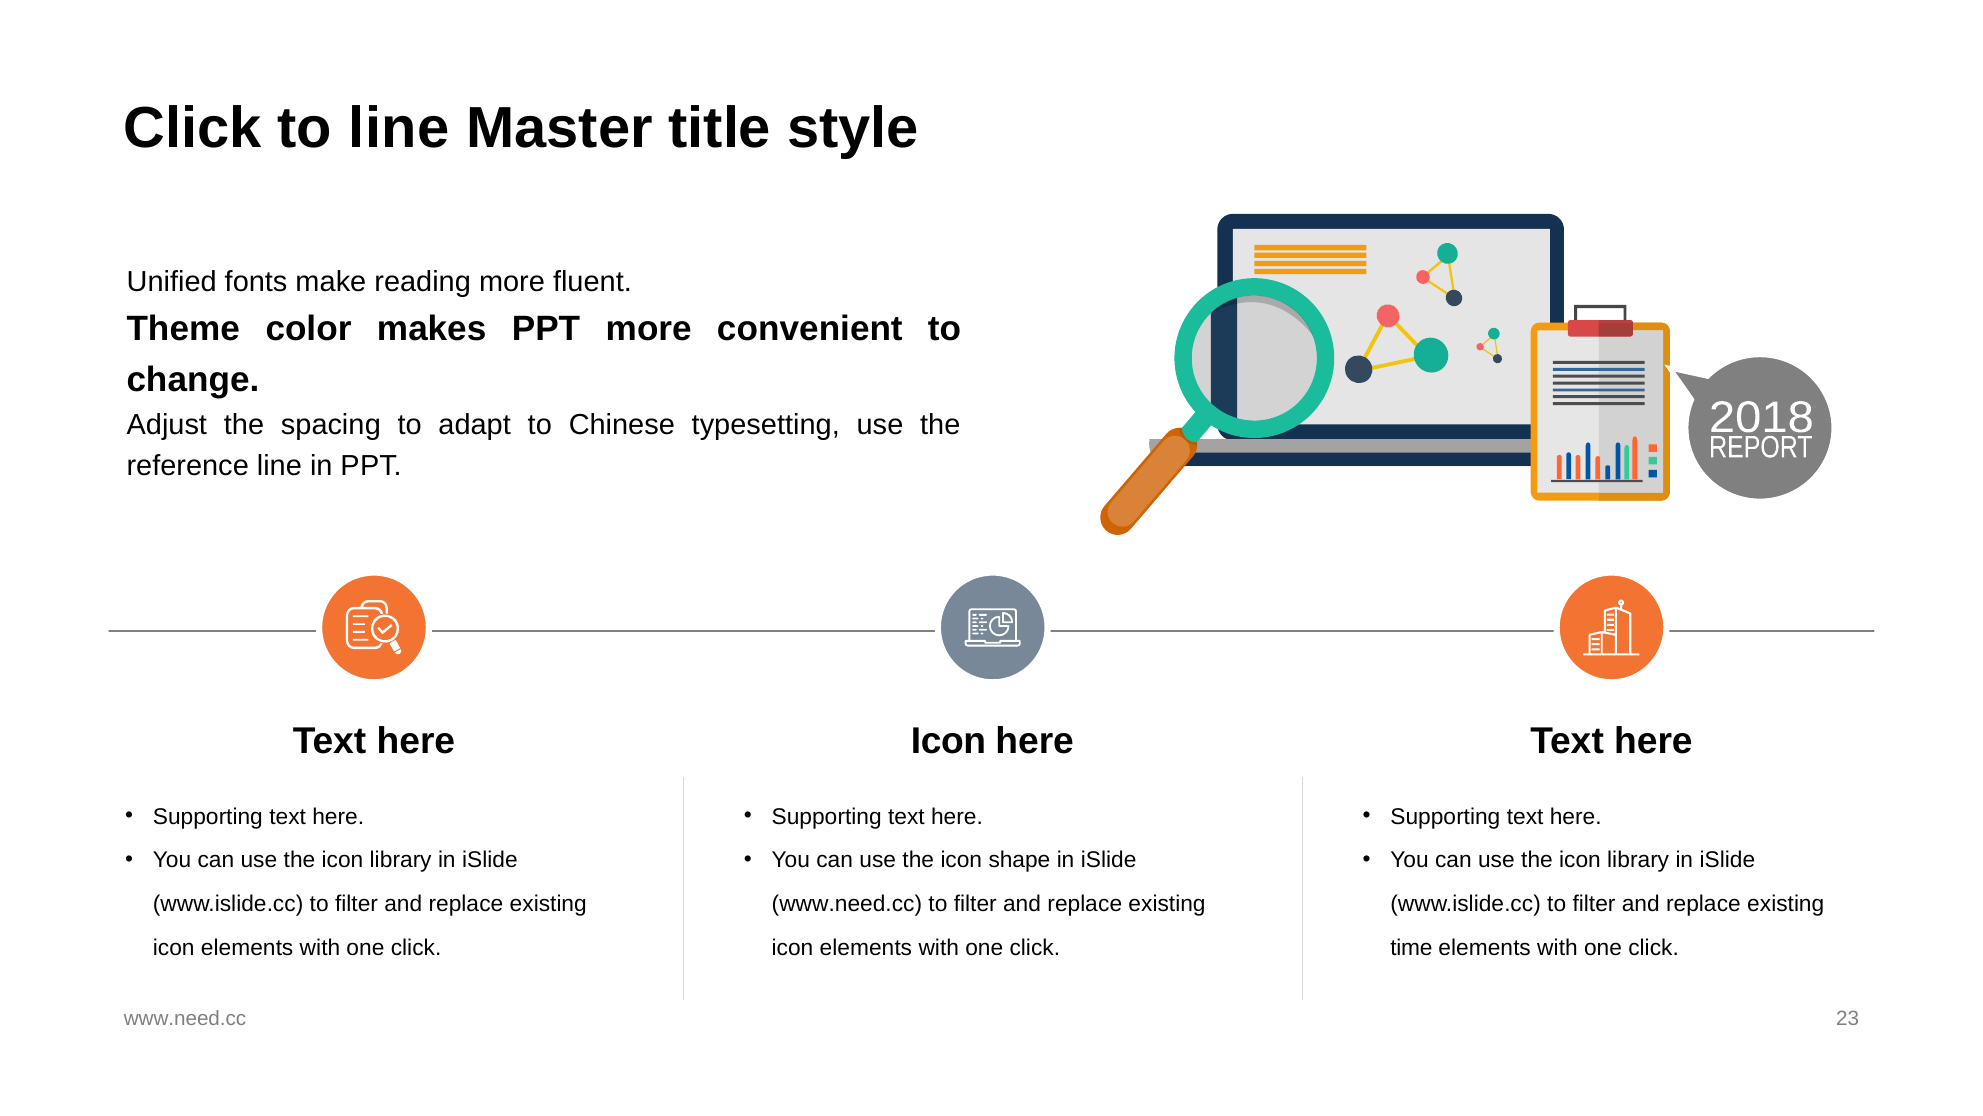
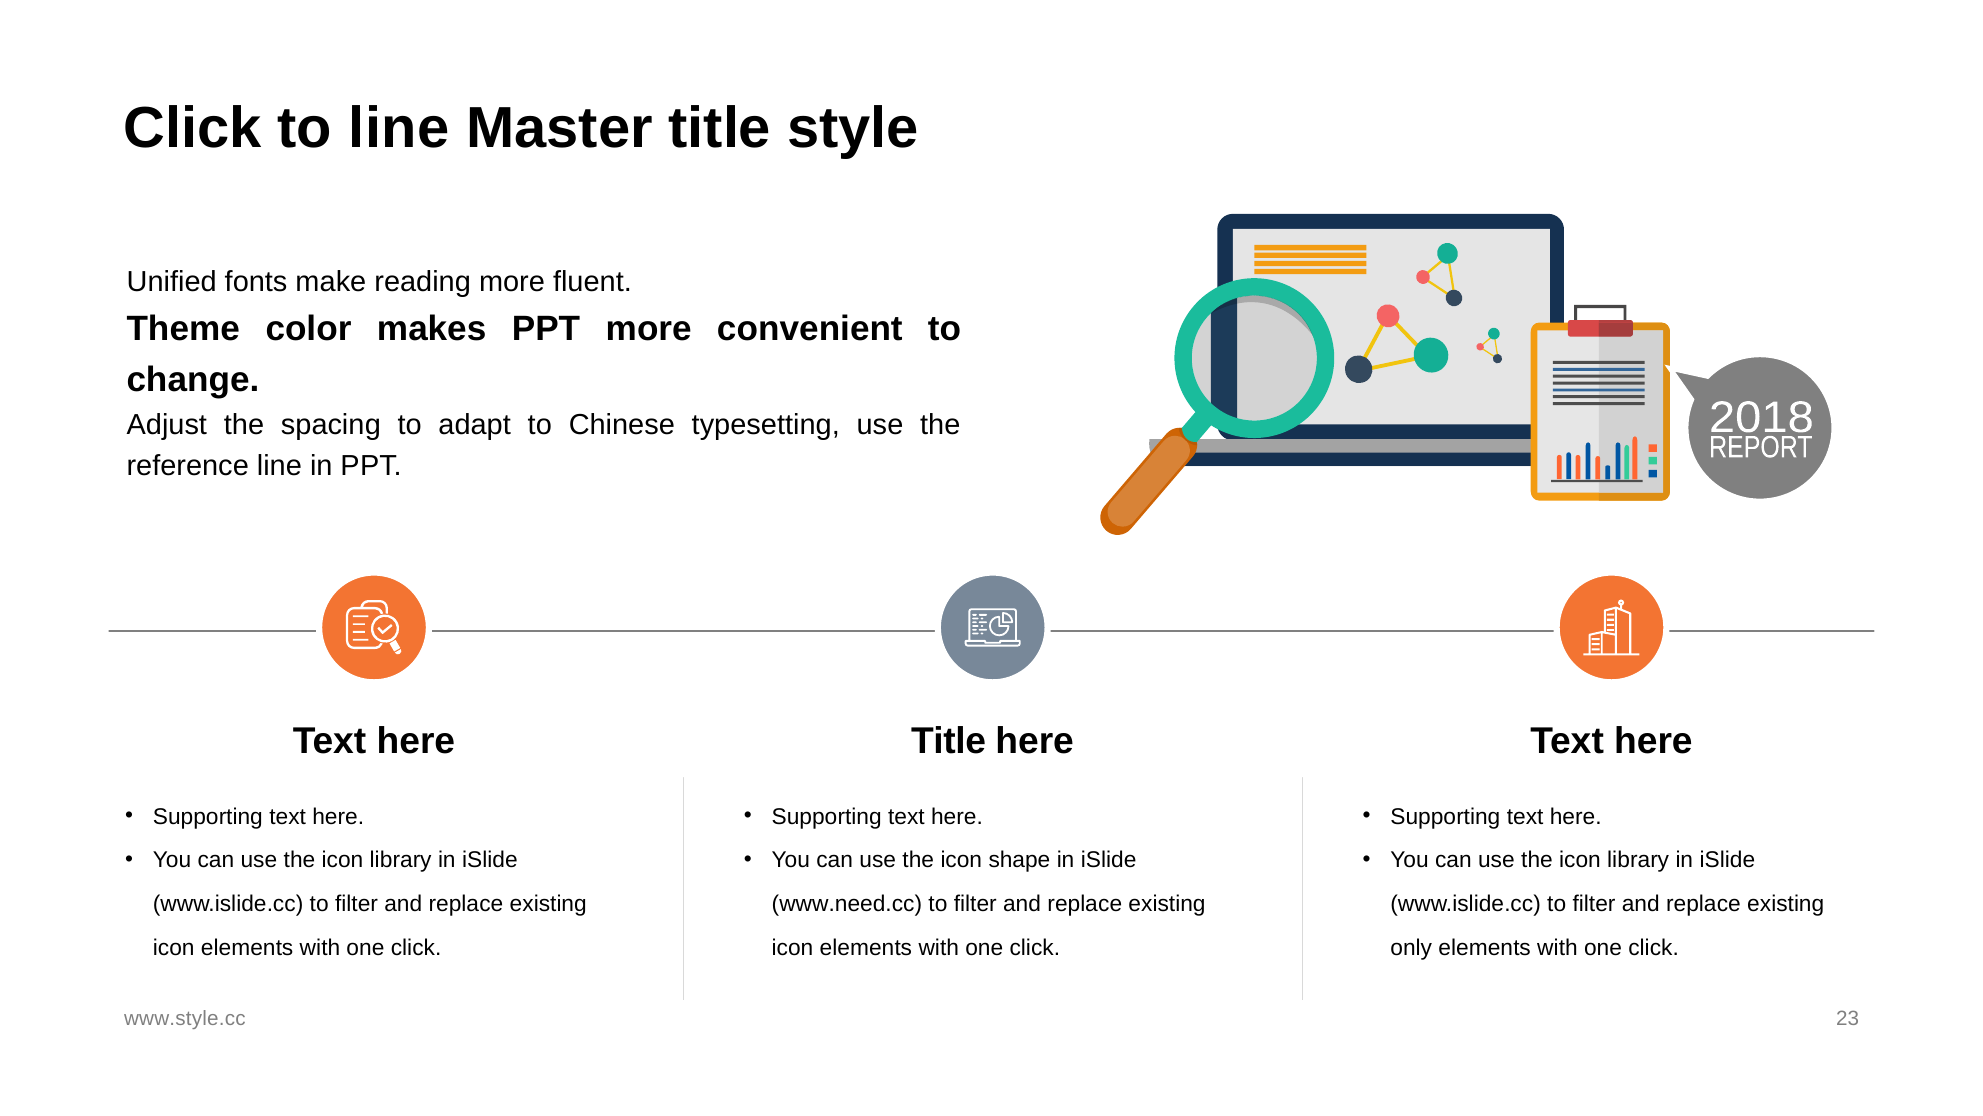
Icon: Icon -> Title (949, 741)
time: time -> only (1411, 947)
www.need.cc: www.need.cc -> www.style.cc (185, 1018)
